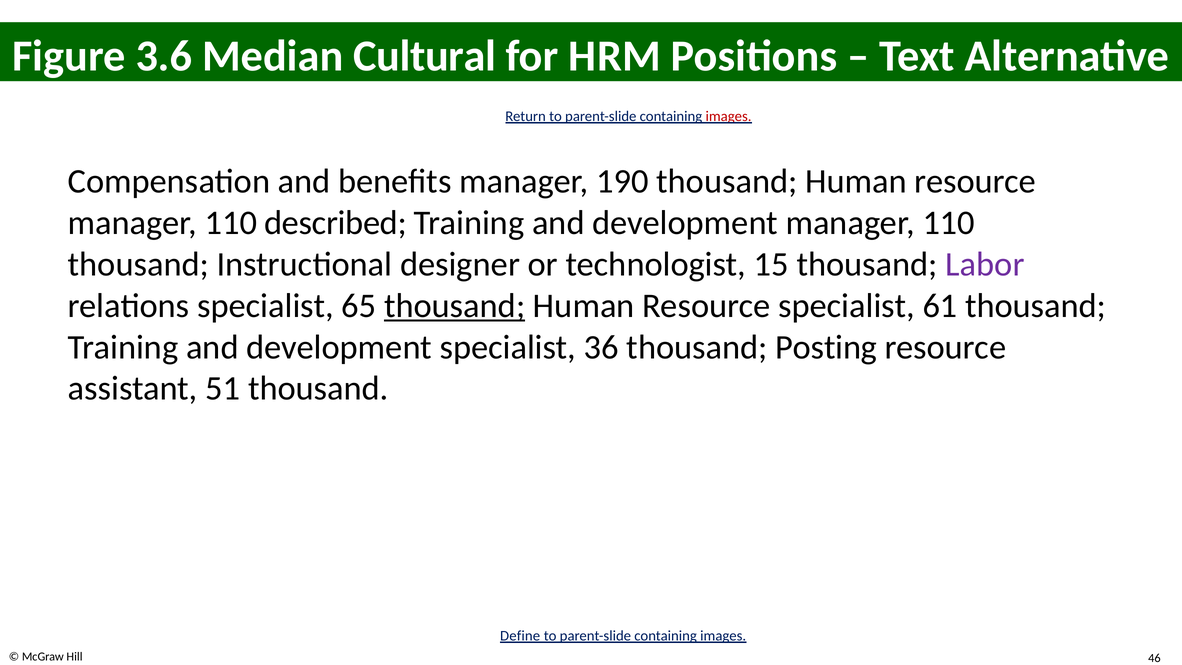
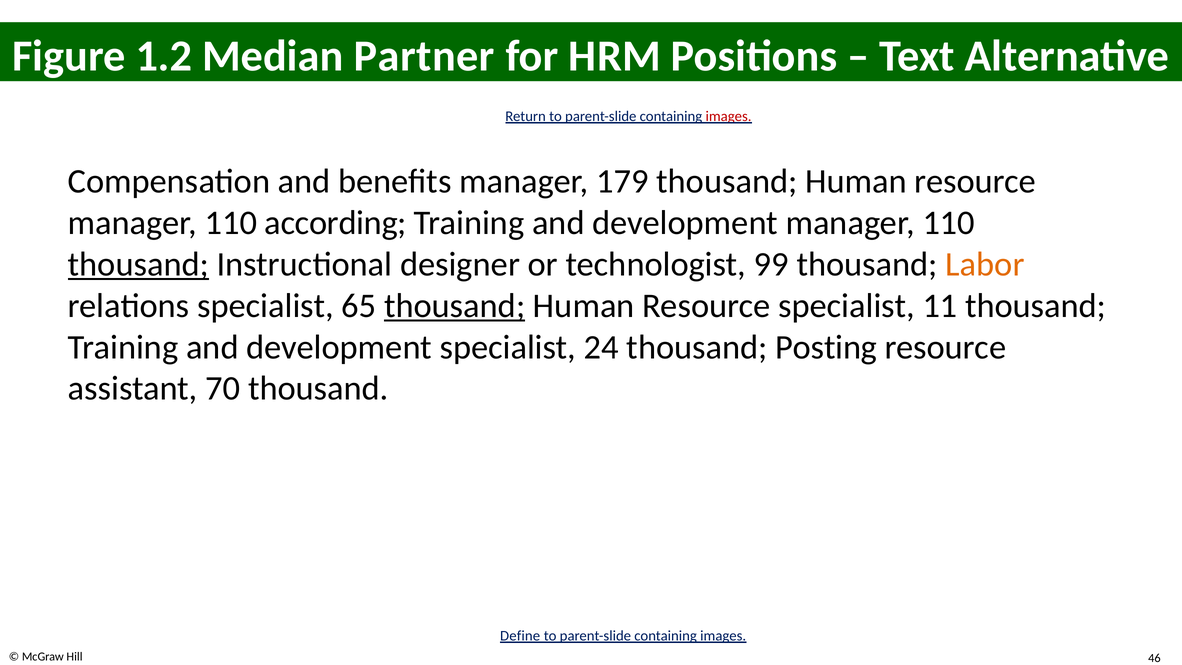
3.6: 3.6 -> 1.2 (164, 56)
Cultural: Cultural -> Partner (424, 56)
190: 190 -> 179 (622, 181)
described: described -> according (336, 223)
thousand underline: none -> present (138, 264)
15: 15 -> 99 (771, 264)
Labor colour: purple -> orange (985, 264)
61: 61 -> 11 (940, 306)
36: 36 -> 24 (601, 347)
51: 51 -> 70 (223, 388)
